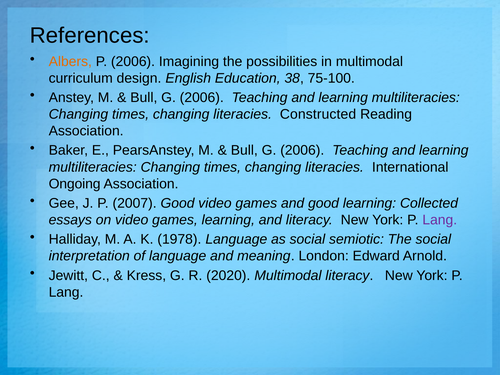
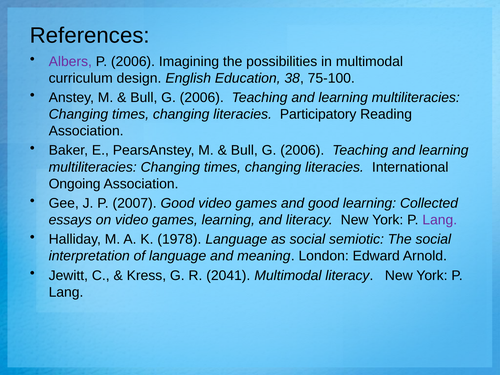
Albers colour: orange -> purple (70, 61)
Constructed: Constructed -> Participatory (318, 114)
2020: 2020 -> 2041 (228, 275)
